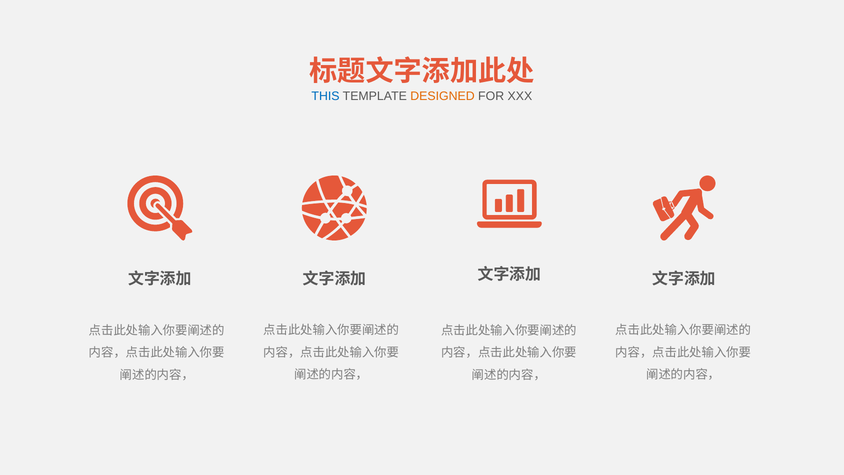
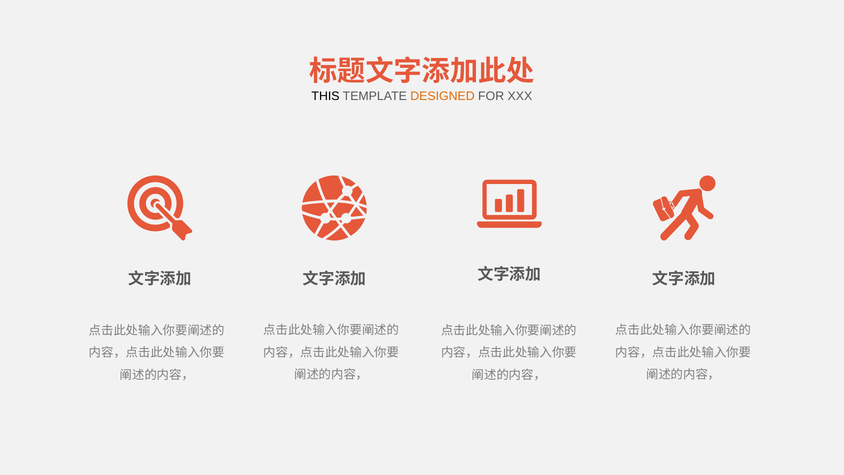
THIS colour: blue -> black (325, 96)
